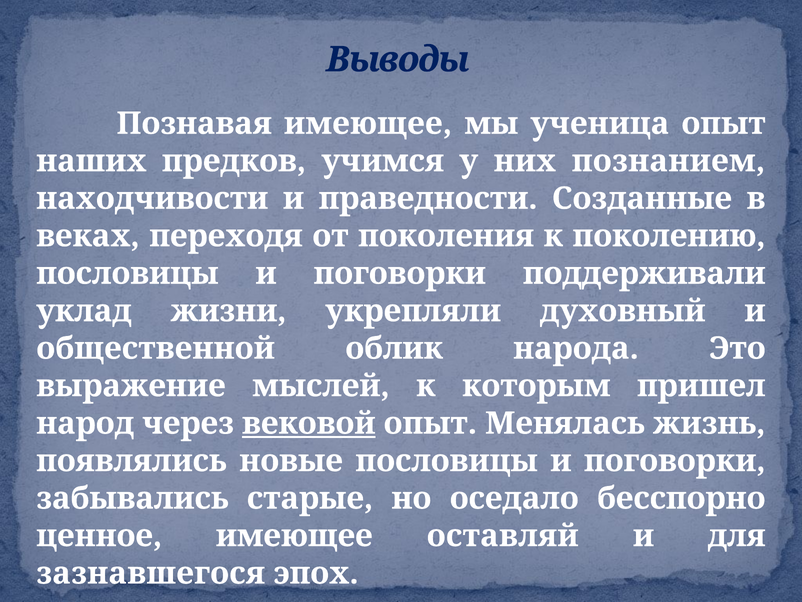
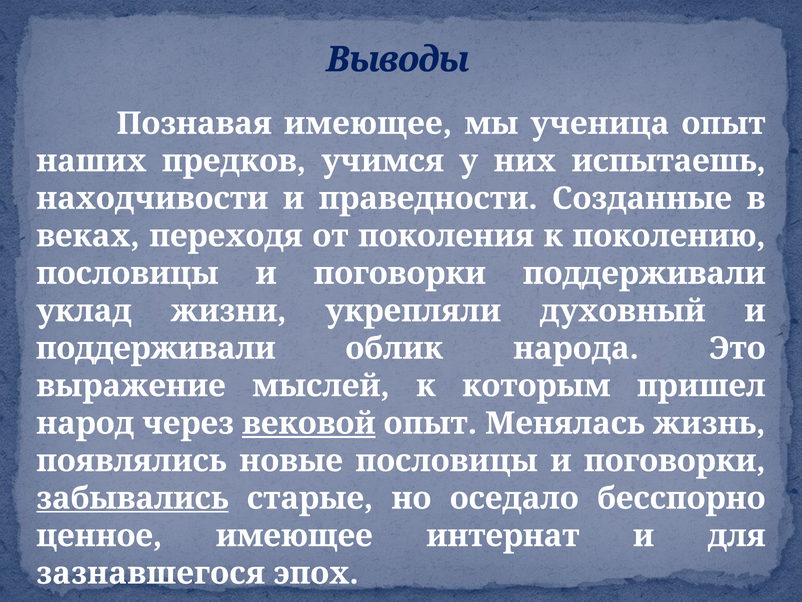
познанием: познанием -> испытаешь (669, 161)
общественной: общественной -> поддерживали (156, 348)
забывались underline: none -> present (132, 498)
оставляй: оставляй -> интернат (503, 535)
